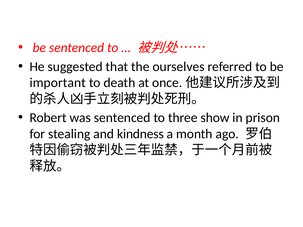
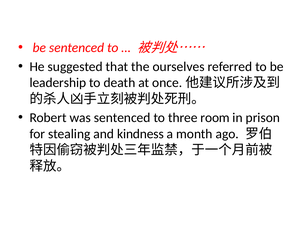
important: important -> leadership (58, 83)
show: show -> room (215, 118)
